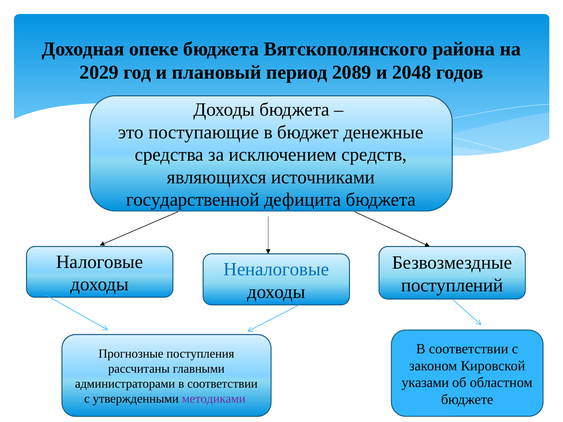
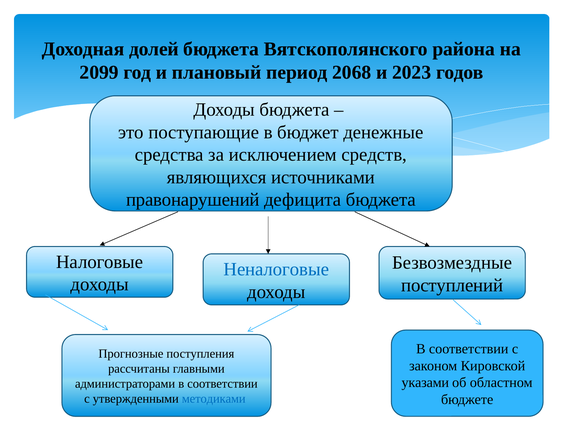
опеке: опеке -> долей (154, 49)
2029: 2029 -> 2099 (99, 72)
2089: 2089 -> 2068 (352, 72)
2048: 2048 -> 2023 (412, 72)
государственной: государственной -> правонарушений (193, 200)
методиками colour: purple -> blue (214, 399)
